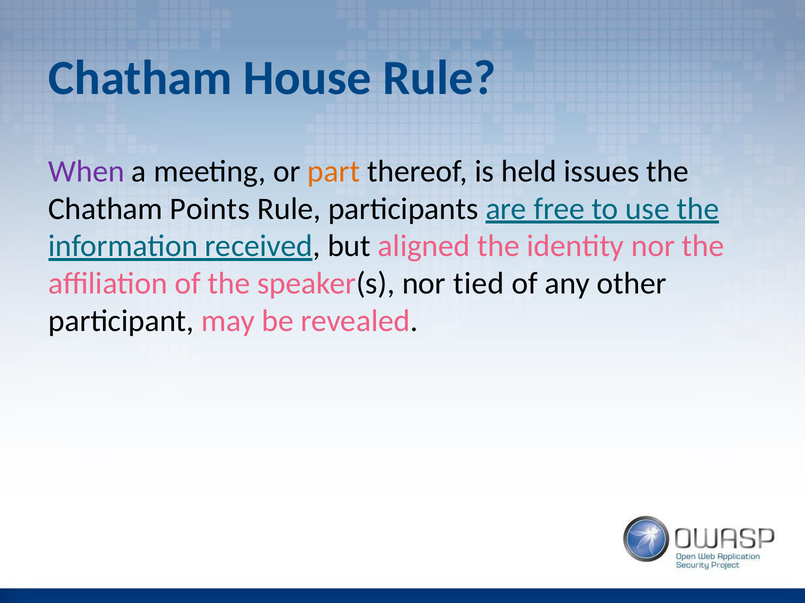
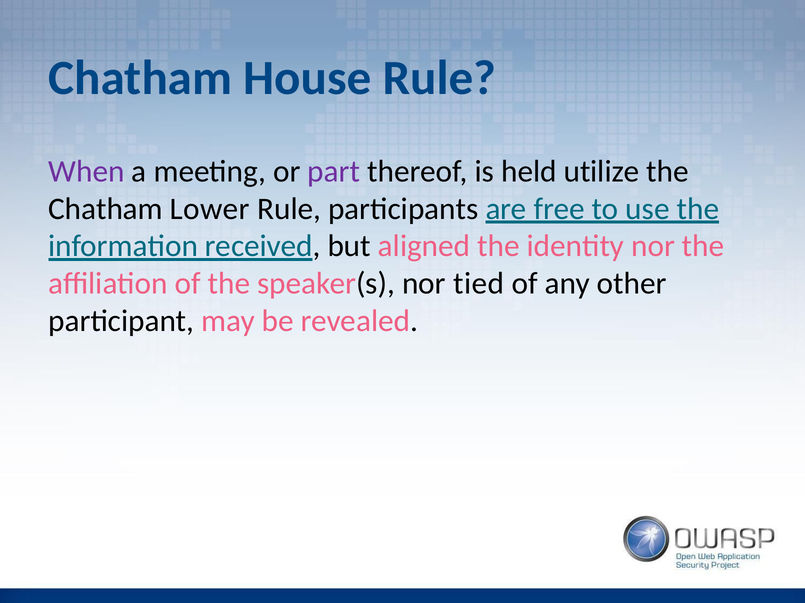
part colour: orange -> purple (334, 171)
issues: issues -> utilize (602, 171)
Points: Points -> Lower (210, 209)
